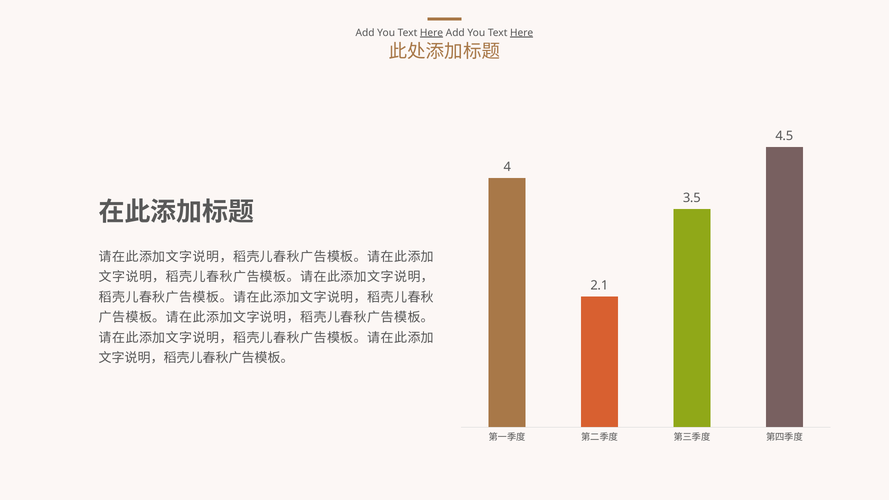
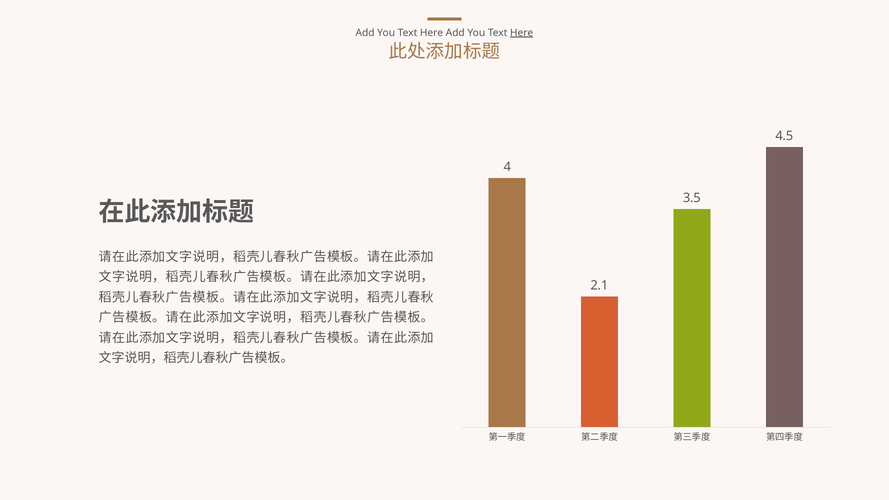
Here underline: present -> none (432, 33)
